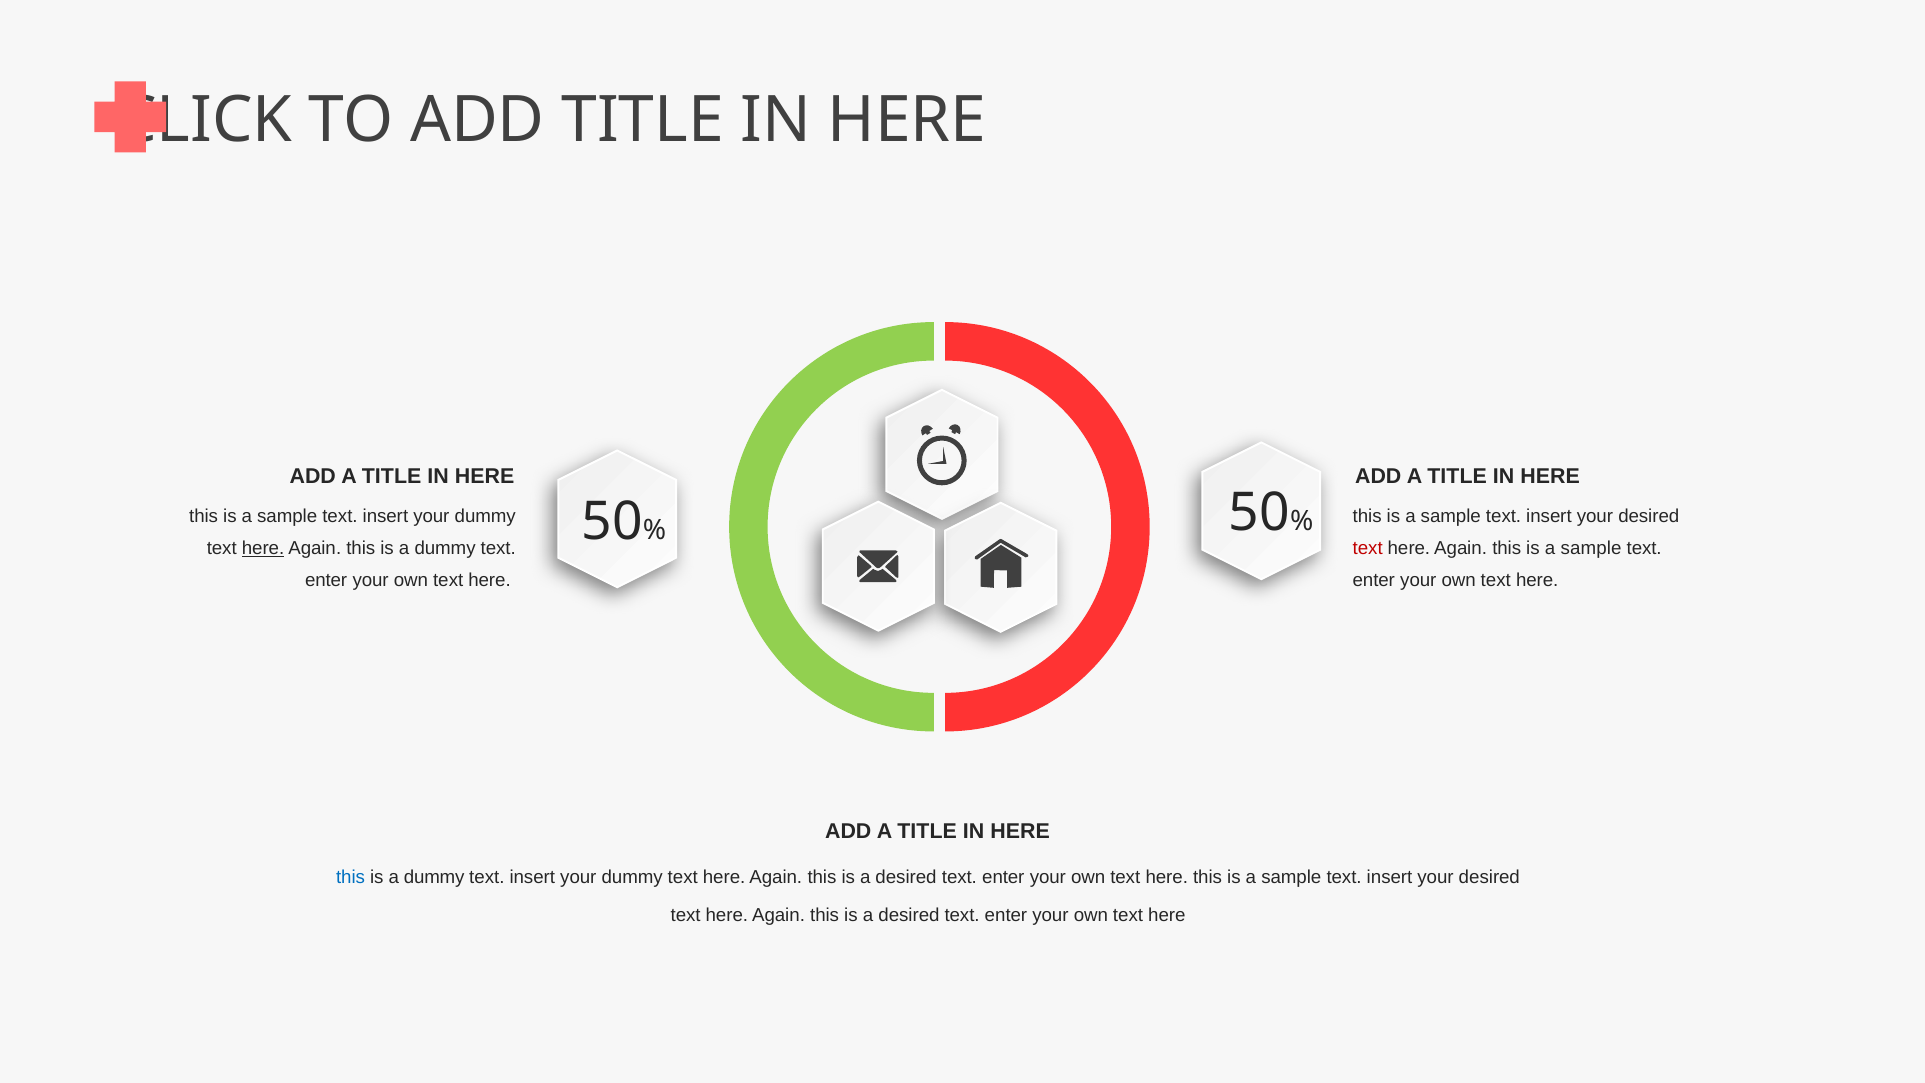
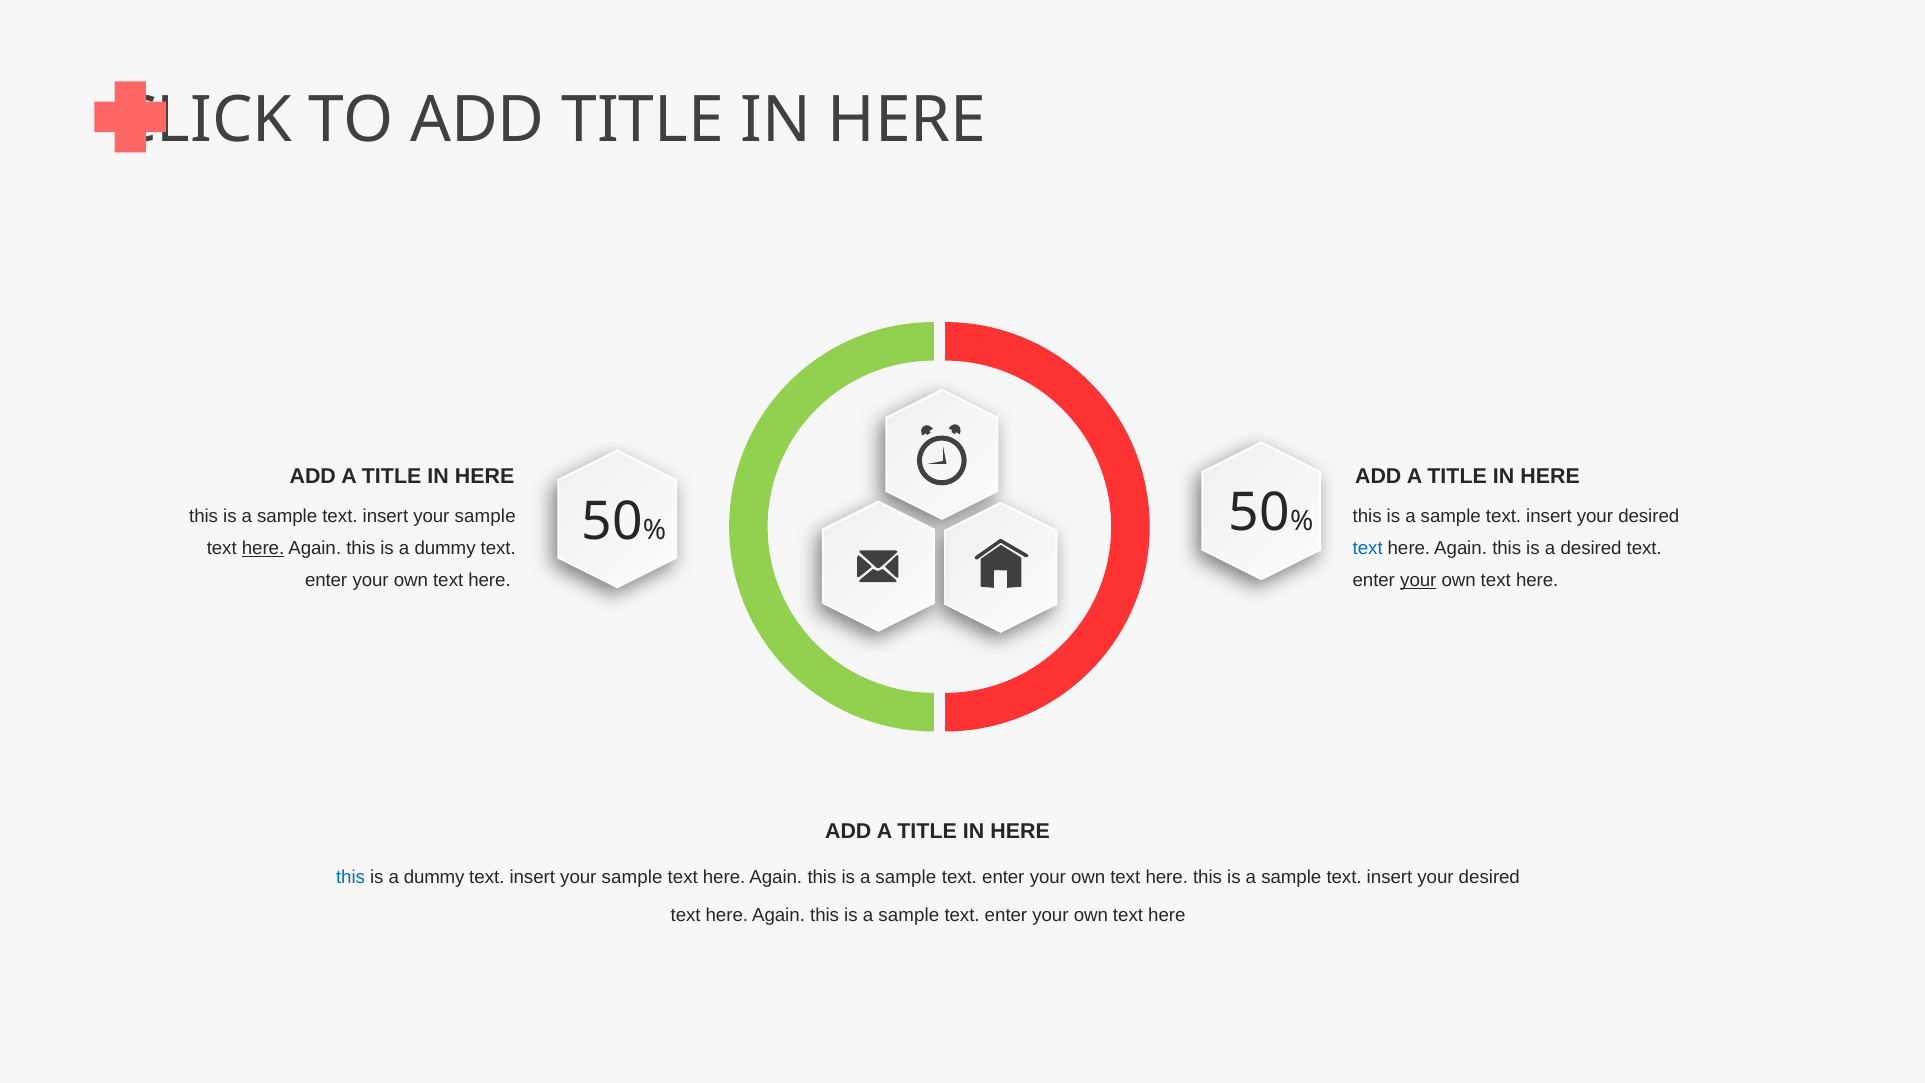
dummy: dummy -> sample (485, 517)
text colour: red -> blue (1368, 549)
sample: sample -> desired (1591, 549)
your underline: none -> present (1418, 581)
dummy: dummy -> sample (632, 877)
desired: desired -> sample (906, 877)
desired: desired -> sample (909, 915)
